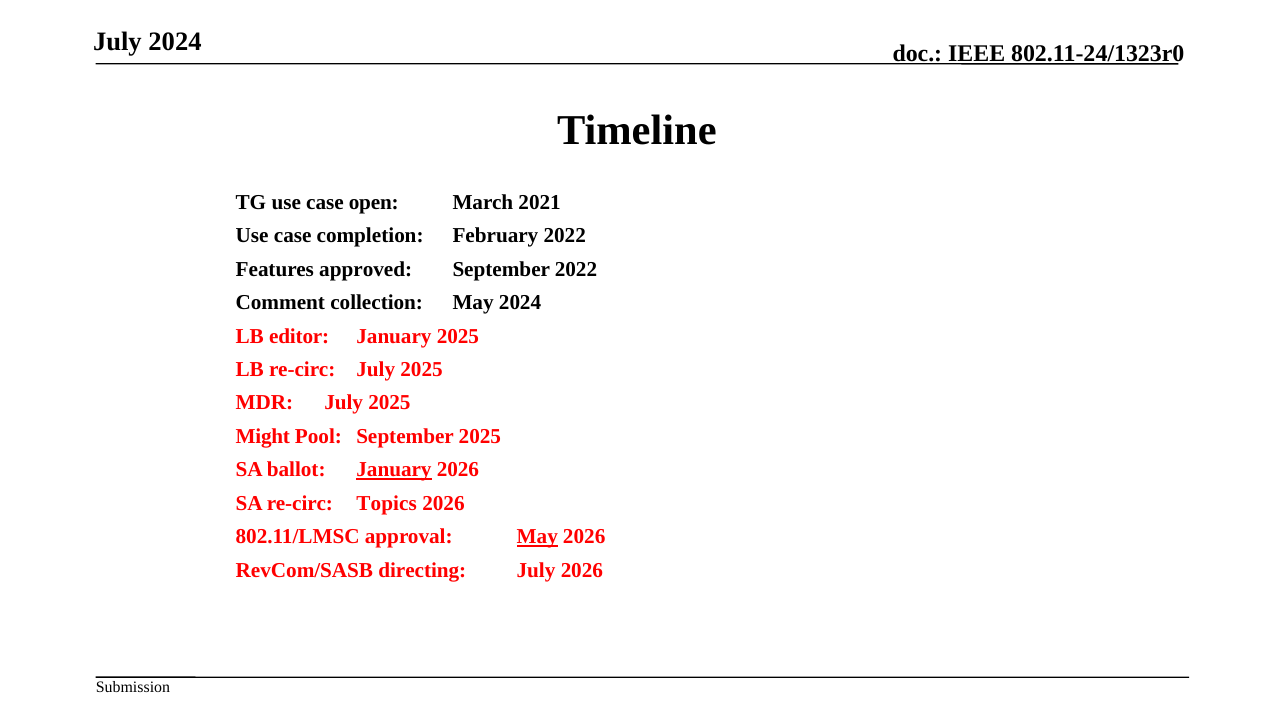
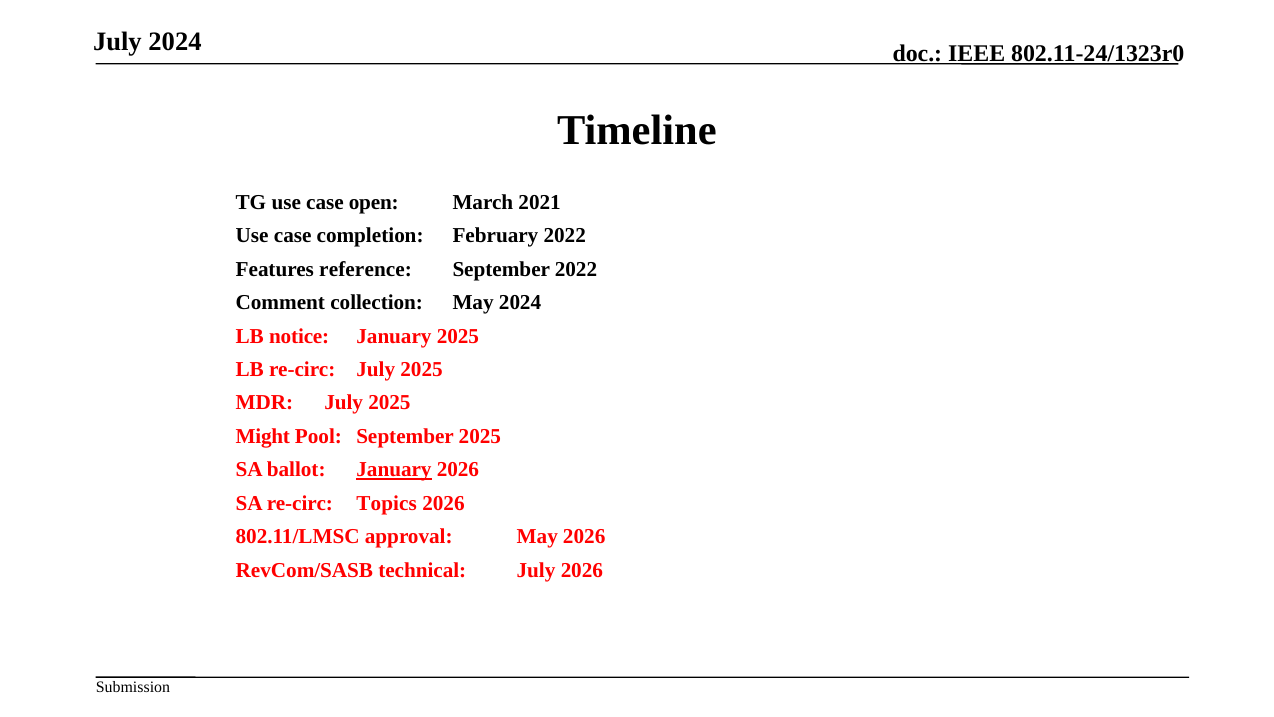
approved: approved -> reference (366, 269)
editor: editor -> notice (299, 336)
May underline: present -> none (537, 537)
directing: directing -> technical (422, 570)
